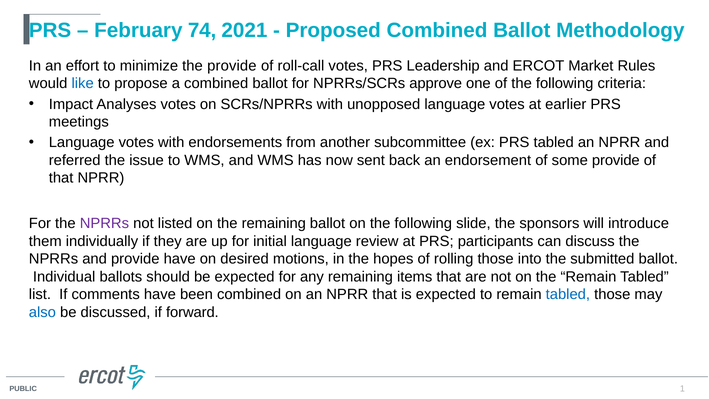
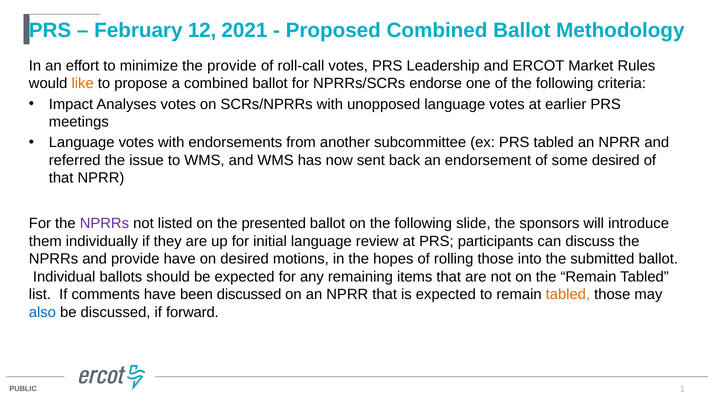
74: 74 -> 12 (202, 31)
like colour: blue -> orange (83, 83)
approve: approve -> endorse (436, 83)
some provide: provide -> desired (616, 160)
the remaining: remaining -> presented (274, 223)
been combined: combined -> discussed (249, 294)
tabled colour: blue -> orange (568, 294)
